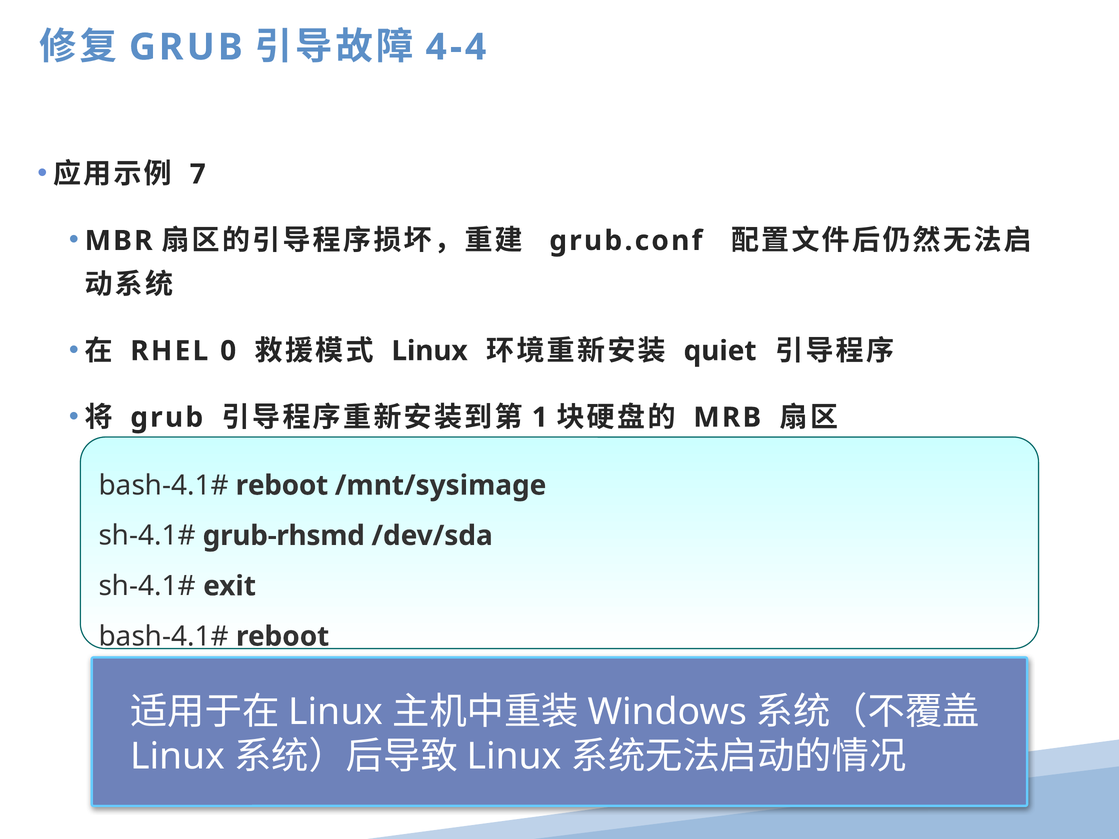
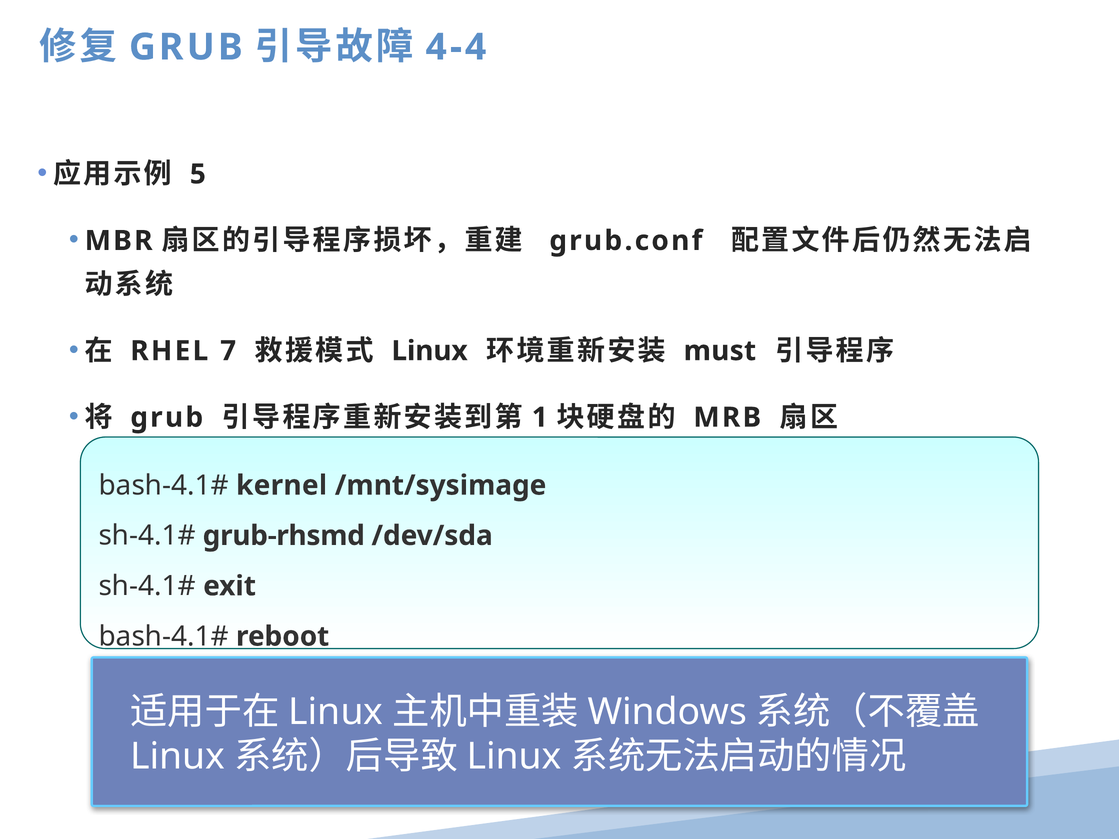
7: 7 -> 5 (198, 174)
0: 0 -> 7 (228, 351)
quiet: quiet -> must (720, 351)
reboot: reboot -> kernel (282, 486)
